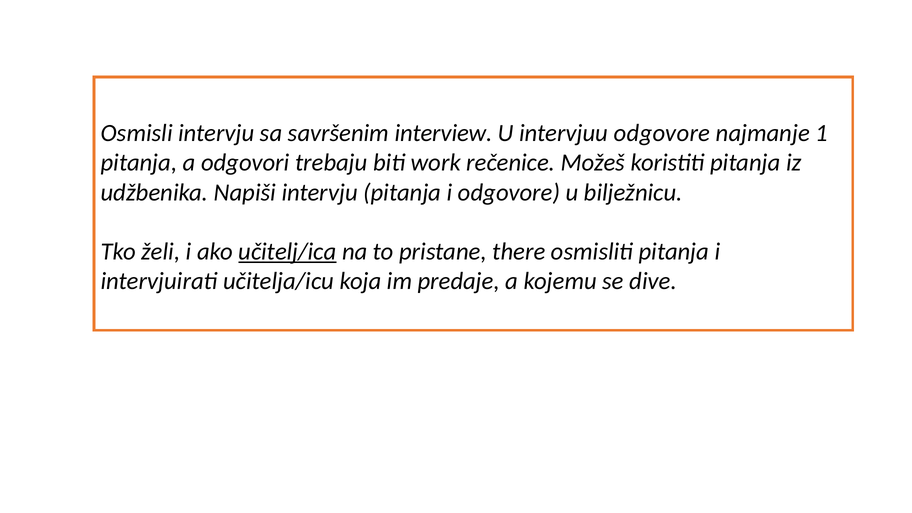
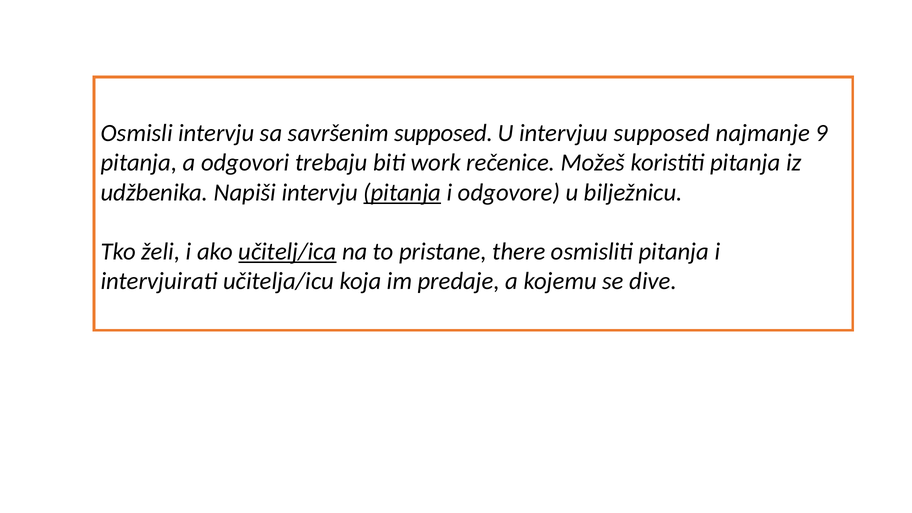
savršenim interview: interview -> supposed (444, 133)
intervjuu odgovore: odgovore -> supposed (662, 133)
1: 1 -> 9 (822, 133)
pitanja underline: none -> present (402, 192)
